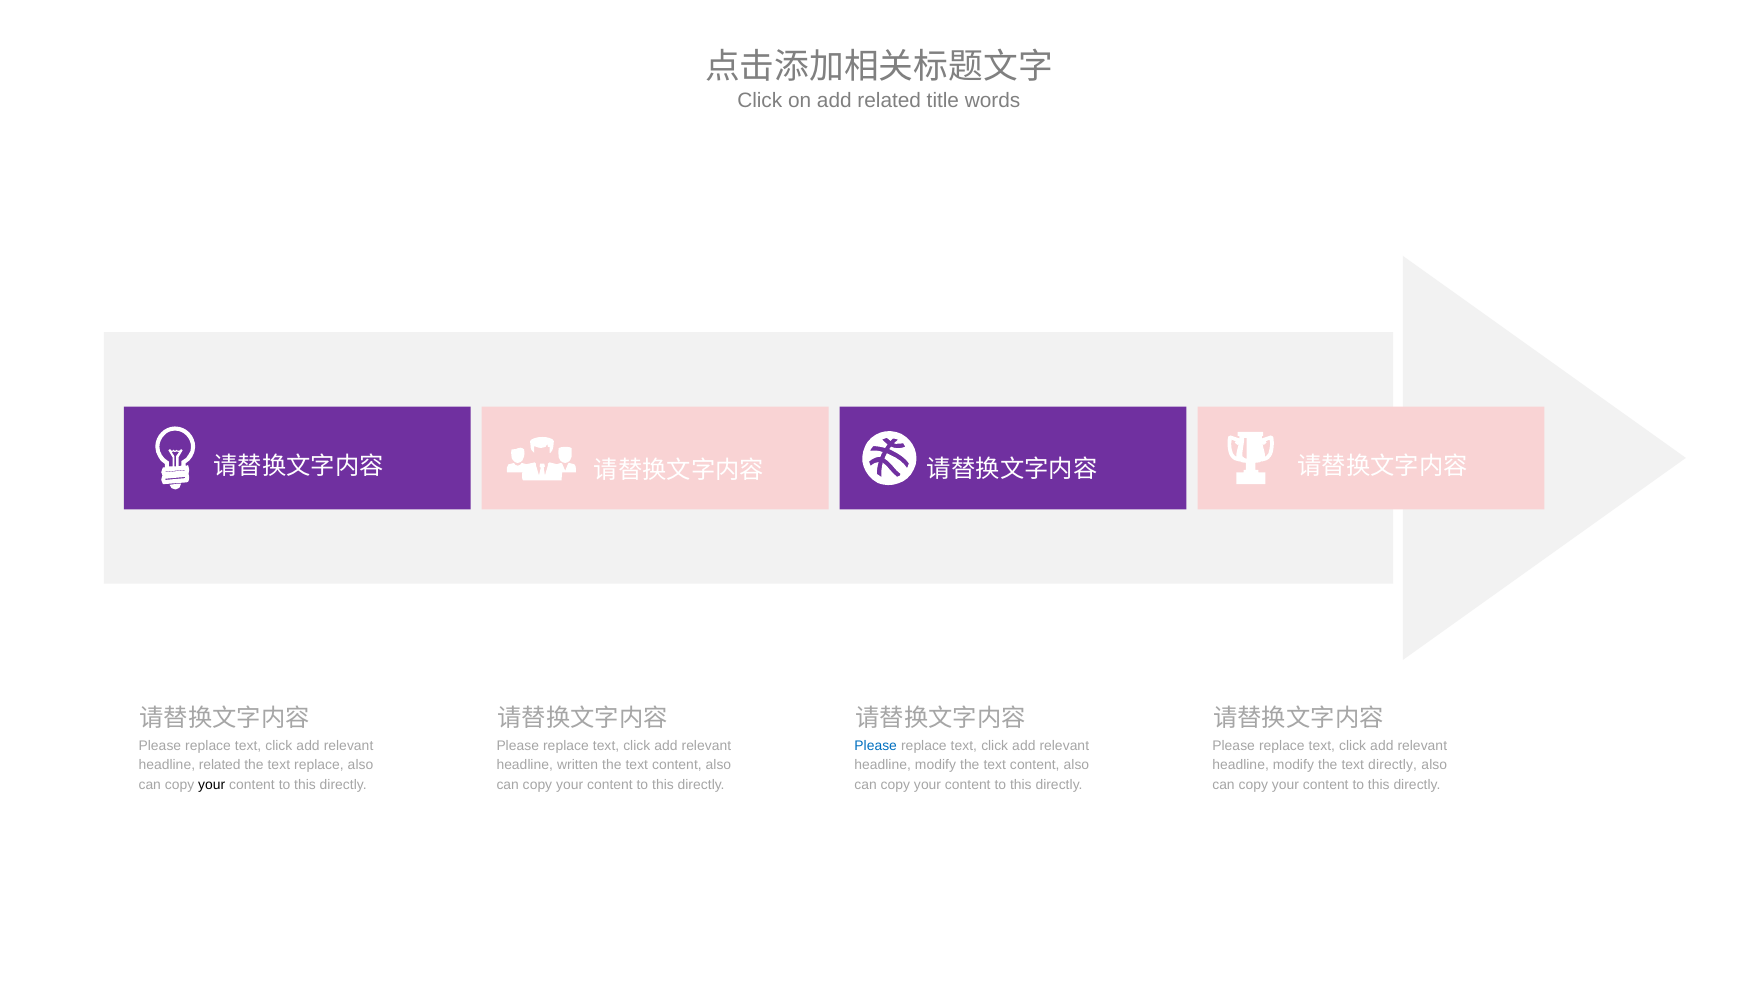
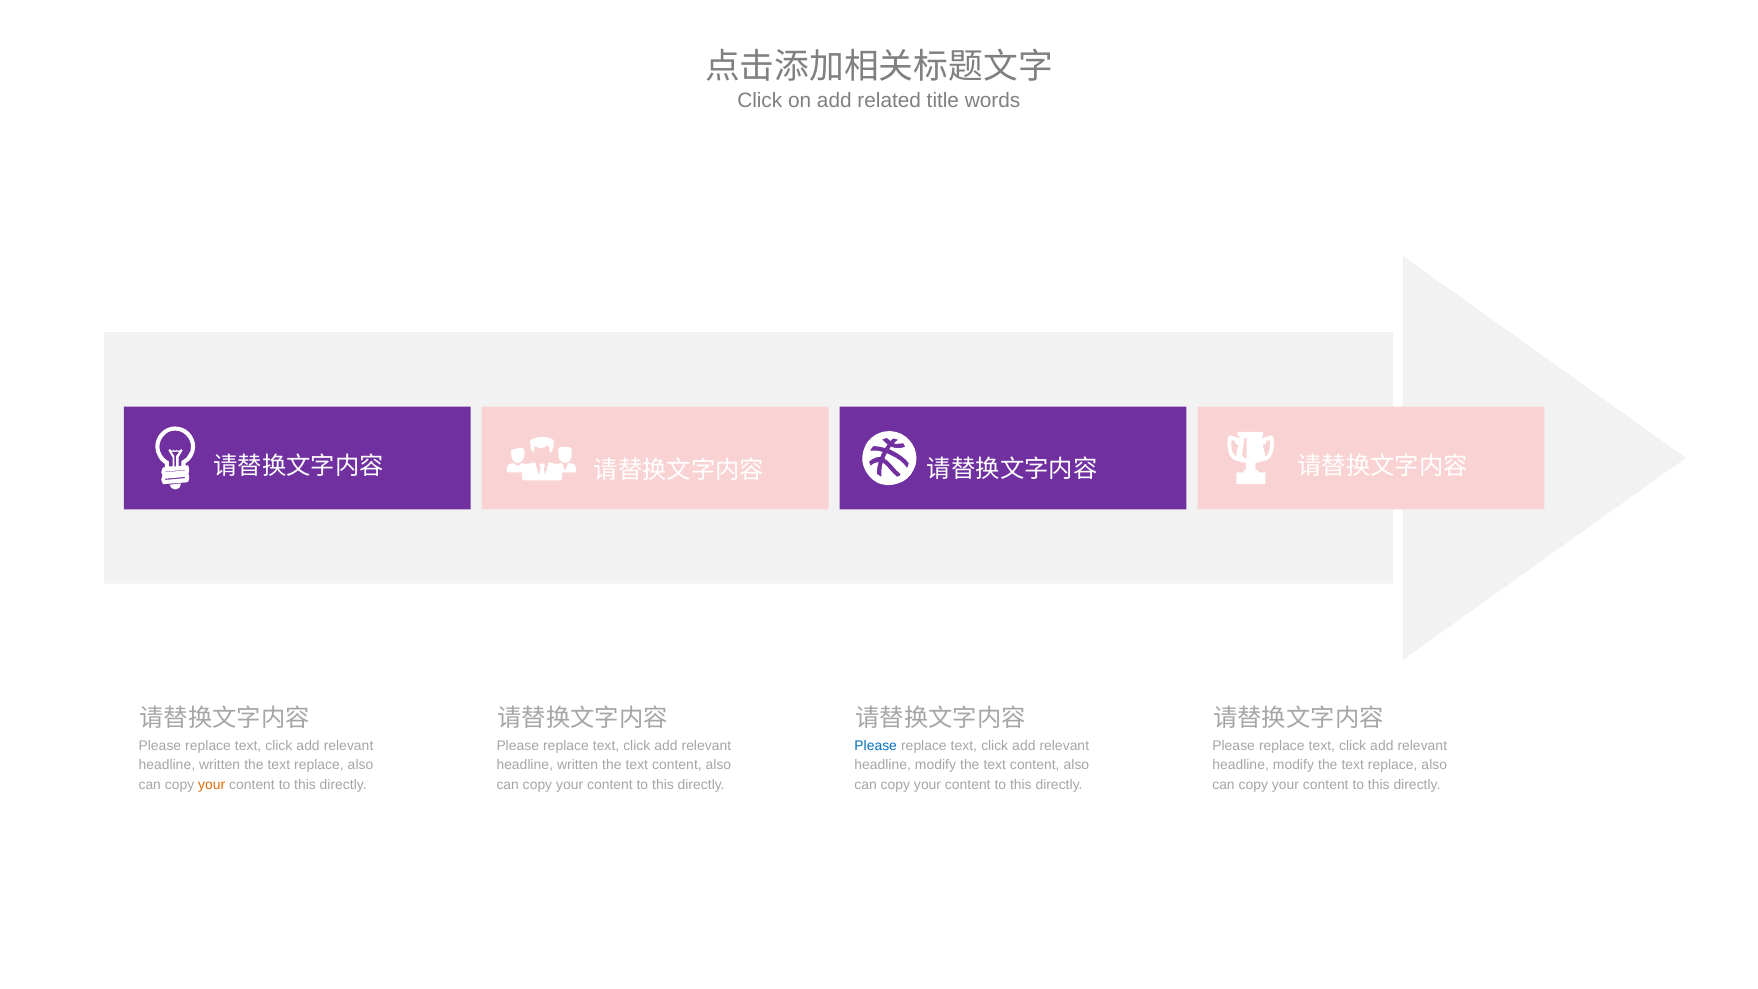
related: related -> written (220, 765)
modify the text directly: directly -> replace (1393, 765)
your colour: black -> orange (212, 785)
